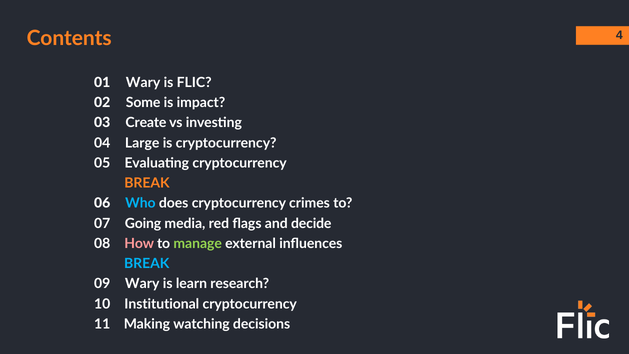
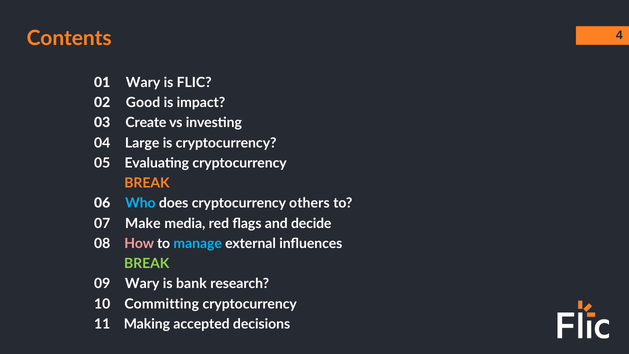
Some: Some -> Good (143, 103)
crimes: crimes -> others (309, 203)
Going: Going -> Make (143, 223)
manage colour: light green -> light blue (198, 243)
BREAK colour: light blue -> light green (147, 264)
learn: learn -> bank (191, 284)
Institutional: Institutional -> Committing (162, 304)
watching: watching -> accepted (201, 324)
